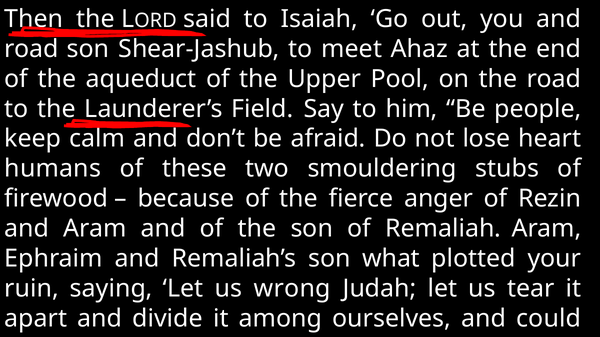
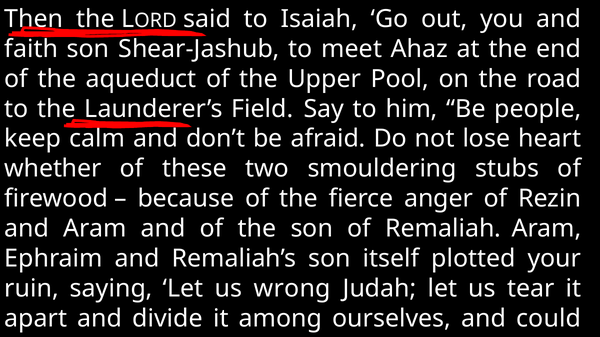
road: road -> faith (31, 49)
humans: humans -> whether (53, 169)
what: what -> itself (391, 259)
